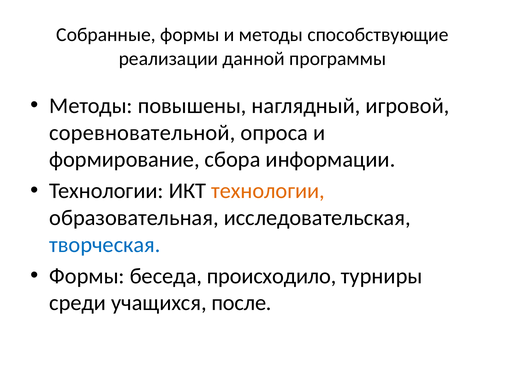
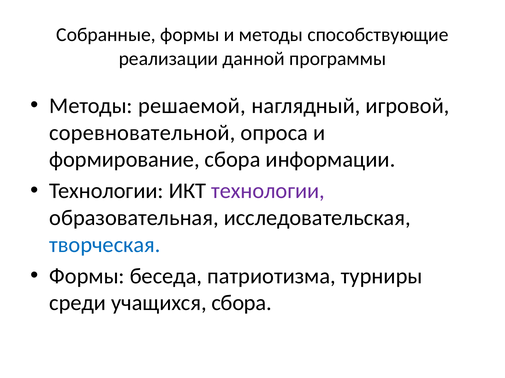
повышены: повышены -> решаемой (192, 106)
технологии colour: orange -> purple (268, 191)
происходило: происходило -> патриотизма (271, 277)
учащихся после: после -> сбора (242, 304)
